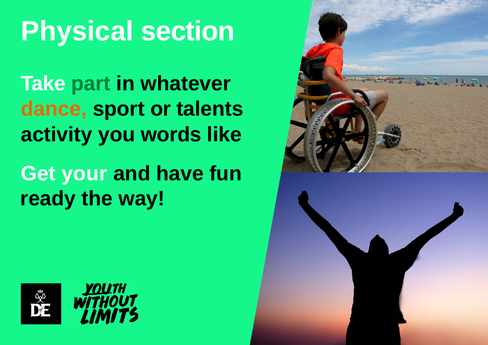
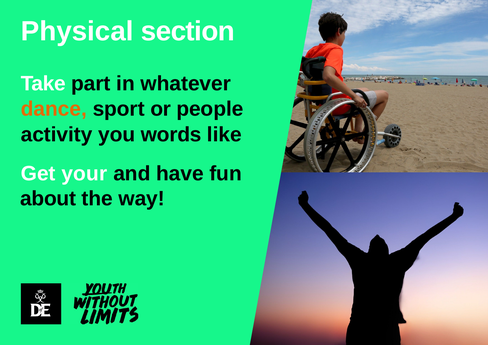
part colour: green -> black (91, 83)
talents: talents -> people (210, 109)
ready: ready -> about (48, 199)
